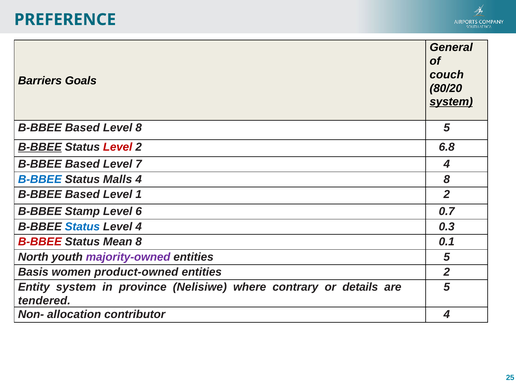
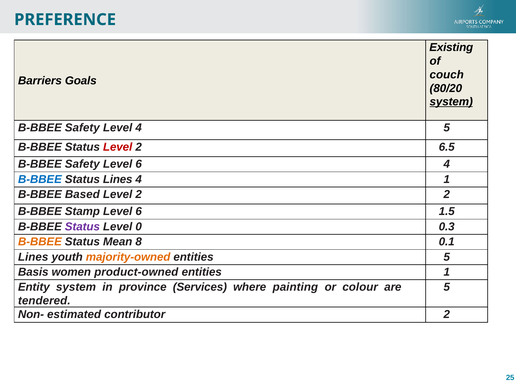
General: General -> Existing (451, 47)
Based: Based -> Safety (82, 128)
Level 8: 8 -> 4 (139, 128)
B-BBEE underline: present -> none (40, 147)
6.8: 6.8 -> 6.5 (447, 147)
Based: Based -> Safety (82, 164)
7: 7 -> 6 (139, 164)
Status Malls: Malls -> Lines (118, 179)
4 8: 8 -> 1 (447, 179)
1: 1 -> 2 (139, 194)
0.7: 0.7 -> 1.5 (447, 211)
Status colour: blue -> purple (82, 227)
Level 4: 4 -> 0 (139, 227)
B-BBEE colour: red -> orange (40, 242)
North: North -> Lines (33, 257)
majority-owned colour: purple -> orange (128, 257)
entities 2: 2 -> 1 (447, 272)
Nelisiwe: Nelisiwe -> Services (200, 287)
contrary: contrary -> painting (295, 287)
details: details -> colour (360, 287)
allocation: allocation -> estimated (74, 314)
contributor 4: 4 -> 2 (447, 314)
